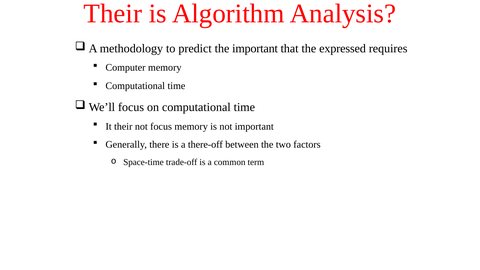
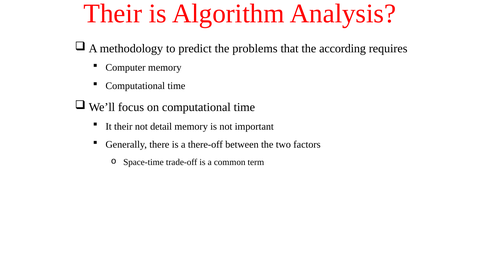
the important: important -> problems (255, 48)
expressed: expressed -> according (343, 48)
not focus: focus -> detail (161, 126)
